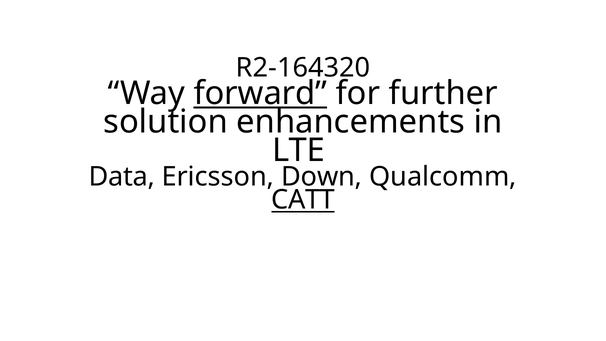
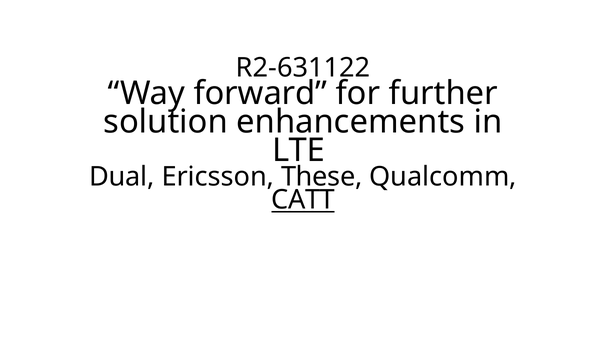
R2-164320: R2-164320 -> R2-631122 (303, 68)
forward underline: present -> none (260, 93)
Data: Data -> Dual (122, 177)
Down: Down -> These (322, 177)
